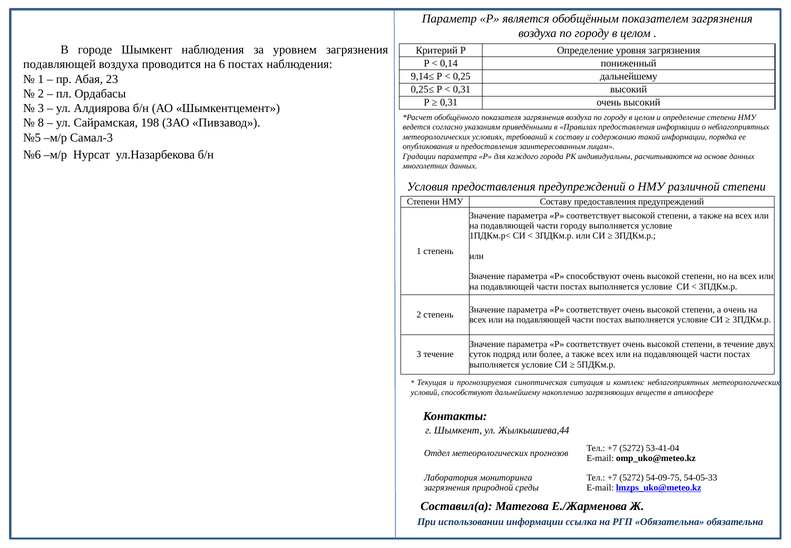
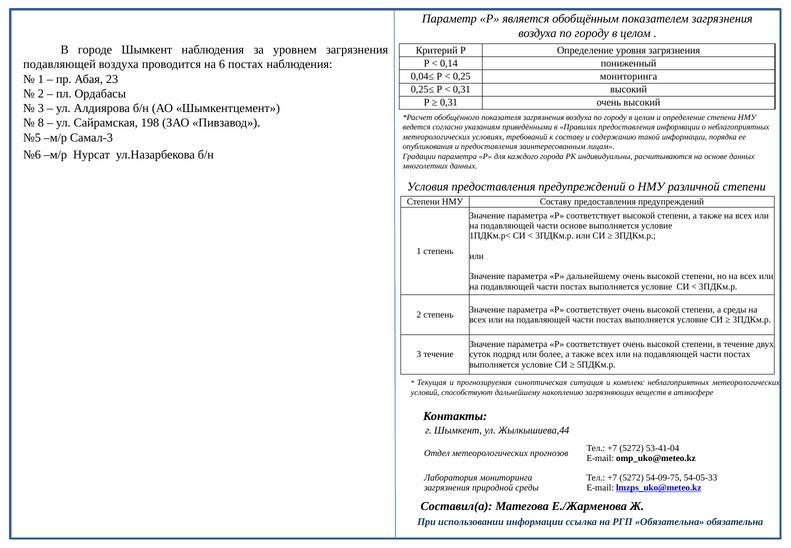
9,14≤: 9,14≤ -> 0,04≤ (422, 76)
0,25 дальнейшему: дальнейшему -> мониторинга (629, 76)
части городу: городу -> основе (574, 226)
Р способствуют: способствуют -> дальнейшему (593, 276)
а очень: очень -> среды (735, 310)
